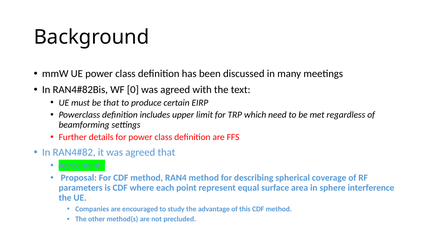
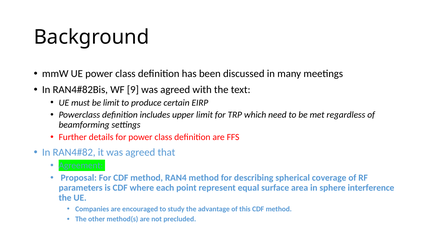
0: 0 -> 9 (133, 90)
be that: that -> limit (111, 103)
